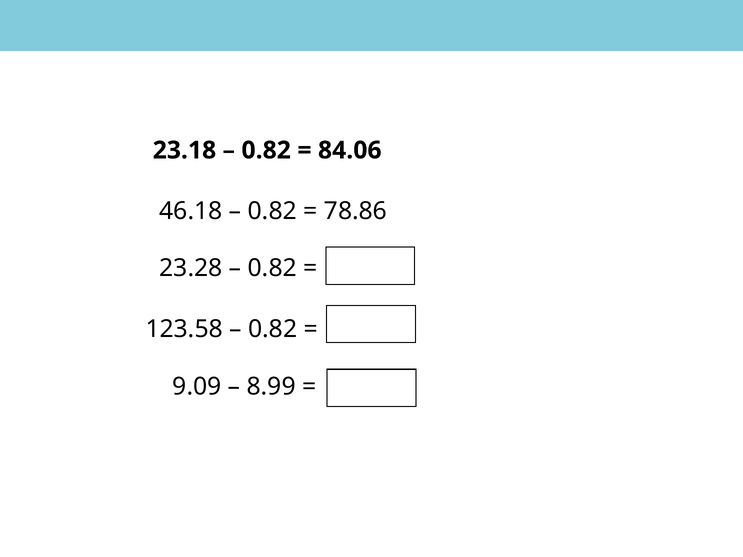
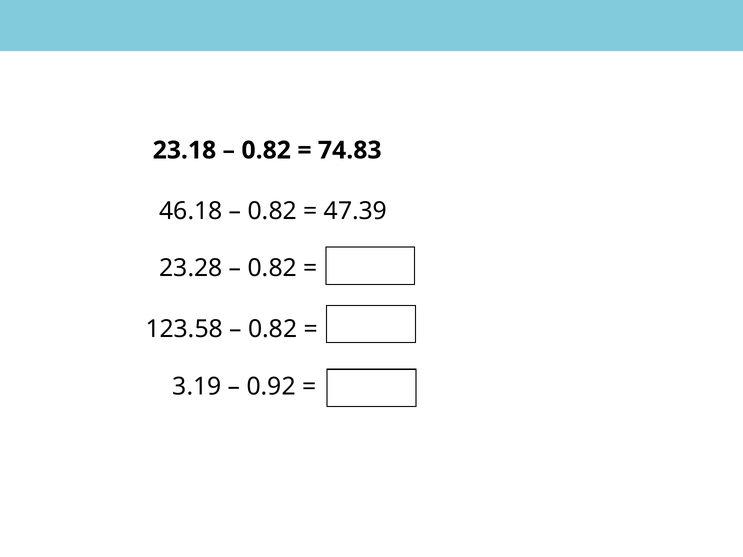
84.06: 84.06 -> 74.83 (350, 150)
78.86: 78.86 -> 47.39 (355, 211)
9.09: 9.09 -> 3.19 (197, 387)
8.99: 8.99 -> 0.92 (271, 387)
